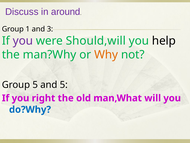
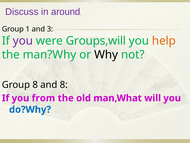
Should,will: Should,will -> Groups,will (96, 41)
help colour: black -> orange (164, 41)
Why colour: orange -> black (106, 55)
Group 5: 5 -> 8 (35, 85)
and 5: 5 -> 8 (64, 85)
right: right -> from (43, 98)
